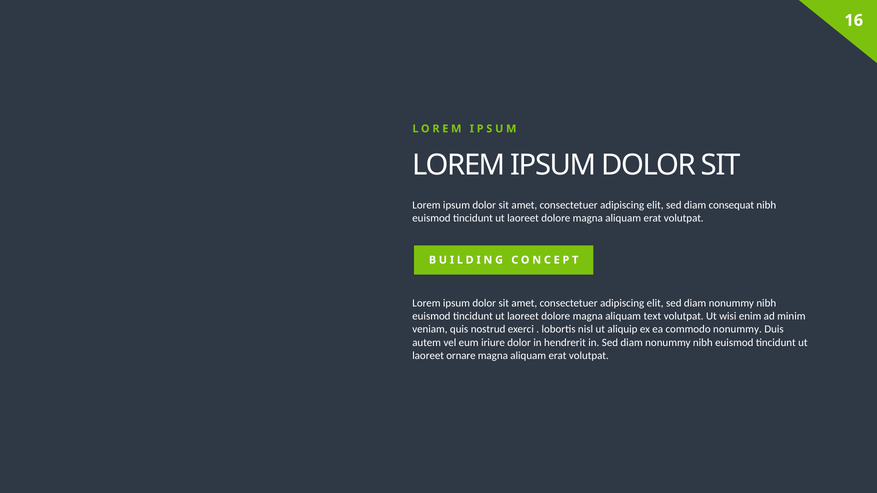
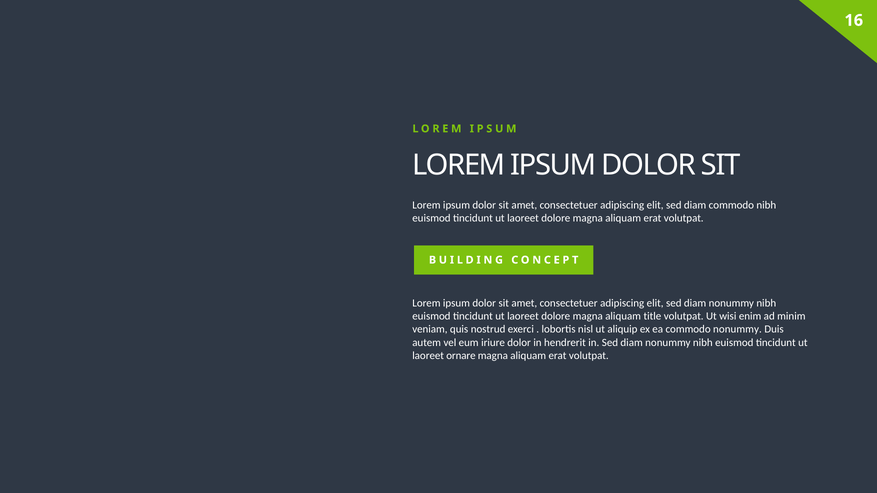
diam consequat: consequat -> commodo (731, 205)
text: text -> title (652, 316)
